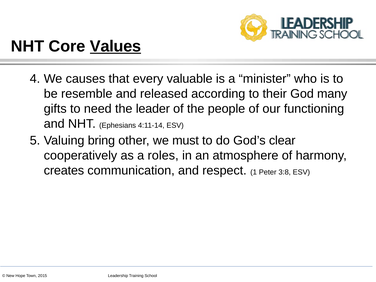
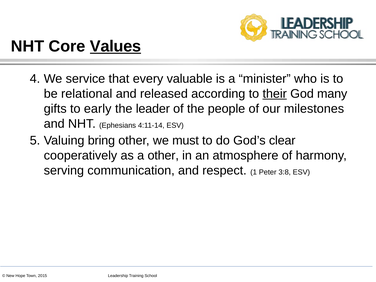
causes: causes -> service (85, 79)
resemble: resemble -> relational (87, 94)
their underline: none -> present (275, 94)
need: need -> early (98, 109)
functioning: functioning -> milestones (314, 109)
a roles: roles -> other (163, 156)
creates: creates -> serving (64, 171)
